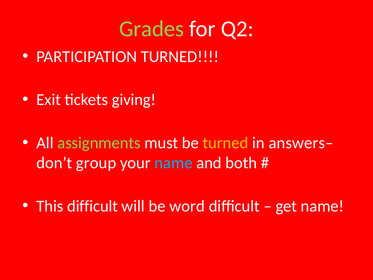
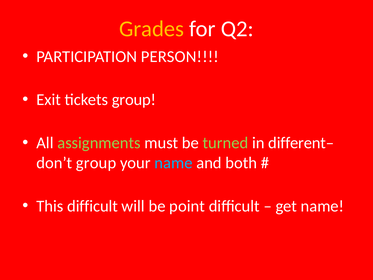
Grades colour: light green -> yellow (152, 29)
PARTICIPATION TURNED: TURNED -> PERSON (180, 56)
tickets giving: giving -> group (134, 100)
turned colour: yellow -> light green (226, 143)
answers–: answers– -> different– (301, 143)
word: word -> point (187, 206)
